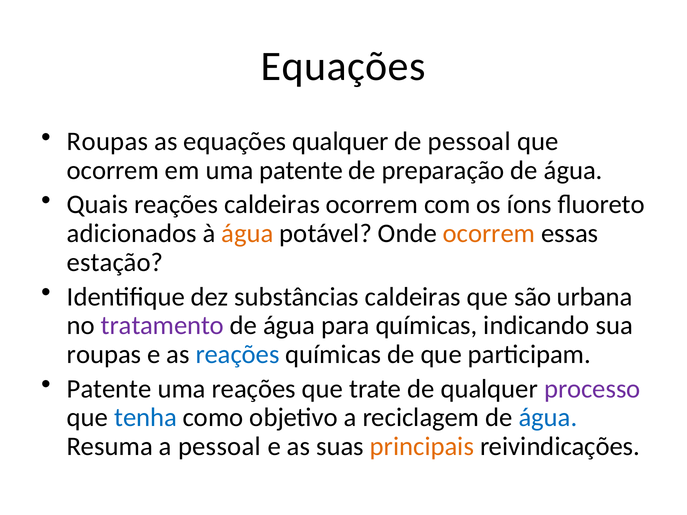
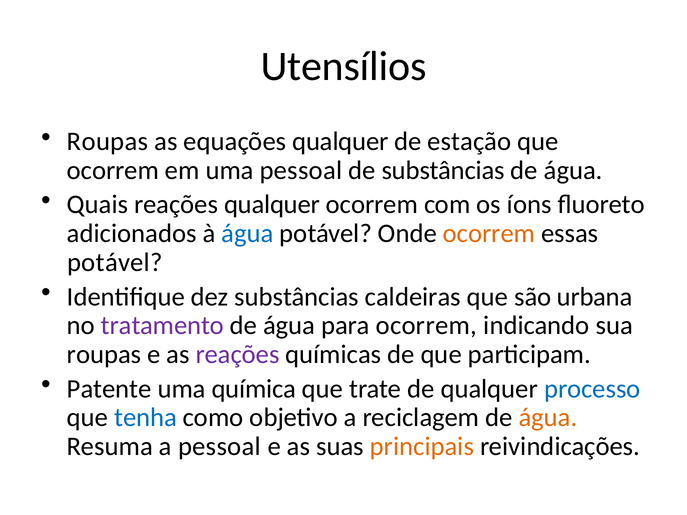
Equações: Equações -> Utensílios (344, 67)
de pessoal: pessoal -> estação (469, 142)
uma patente: patente -> pessoal (301, 170)
de preparação: preparação -> substâncias (443, 170)
reações caldeiras: caldeiras -> qualquer (272, 205)
água colour: orange -> blue (247, 234)
estação: estação -> potável (115, 262)
para químicas: químicas -> ocorrem (426, 326)
reações colour: blue -> purple (237, 355)
uma reações: reações -> química (254, 389)
processo colour: purple -> blue (592, 389)
água colour: blue -> orange (548, 418)
